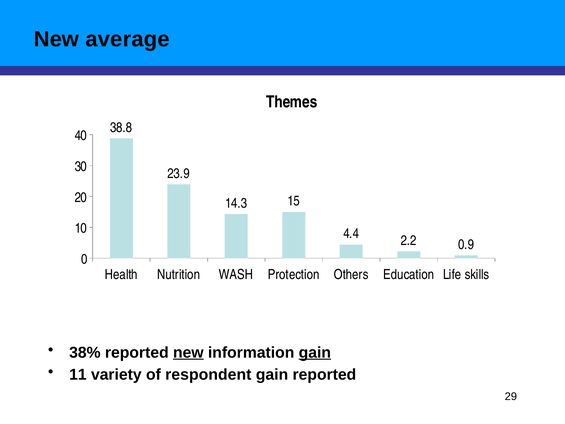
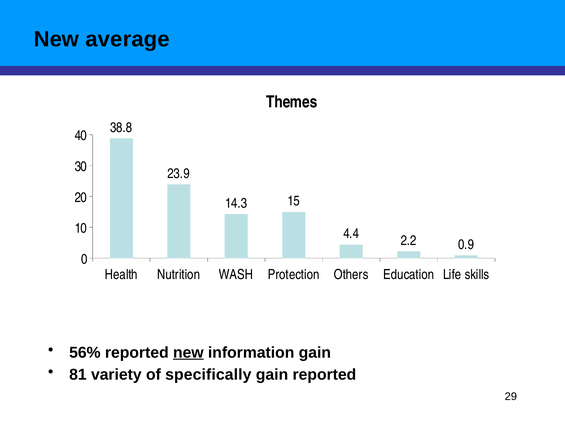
38%: 38% -> 56% (85, 352)
gain underline: present -> none (315, 352)
11: 11 -> 81 (78, 374)
respondent: respondent -> specifically (208, 374)
